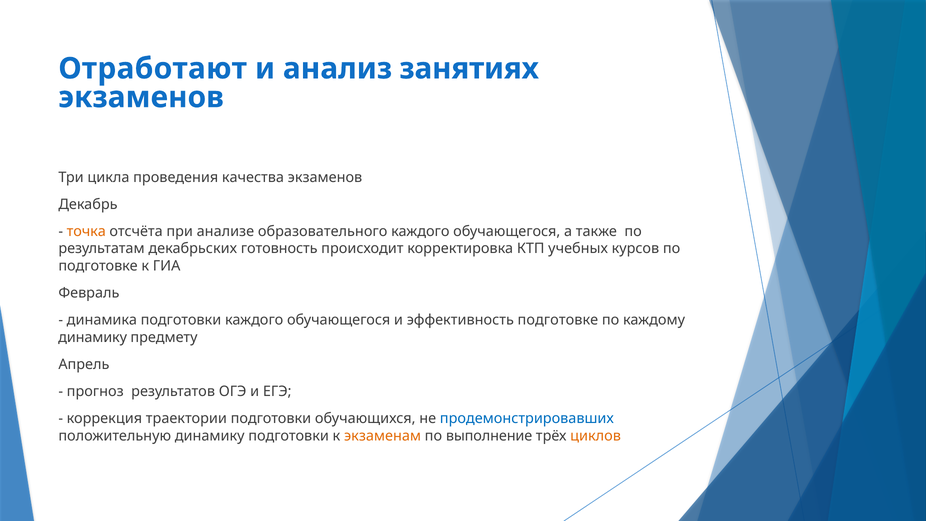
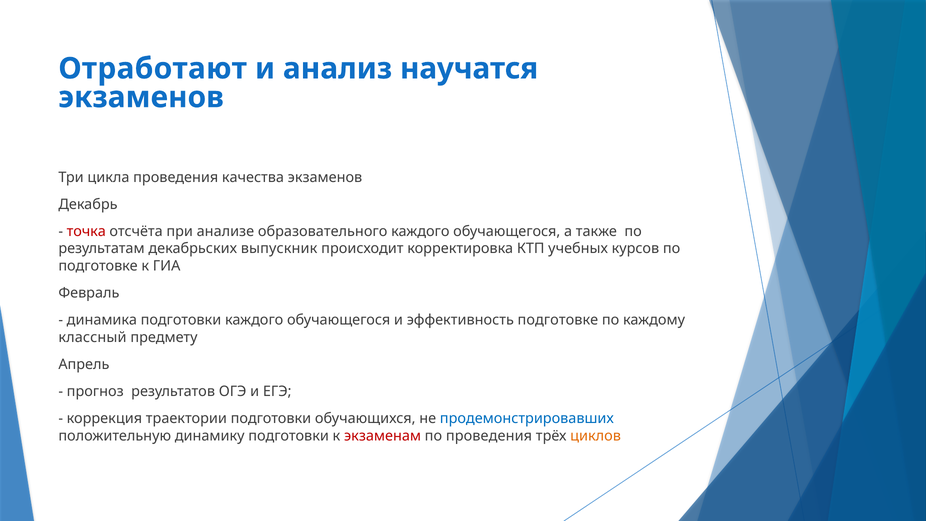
занятиях: занятиях -> научатся (469, 69)
точка colour: orange -> red (86, 231)
готовность: готовность -> выпускник (279, 249)
динамику: динамику -> классный (92, 337)
экзаменам colour: orange -> red (383, 436)
по выполнение: выполнение -> проведения (489, 436)
